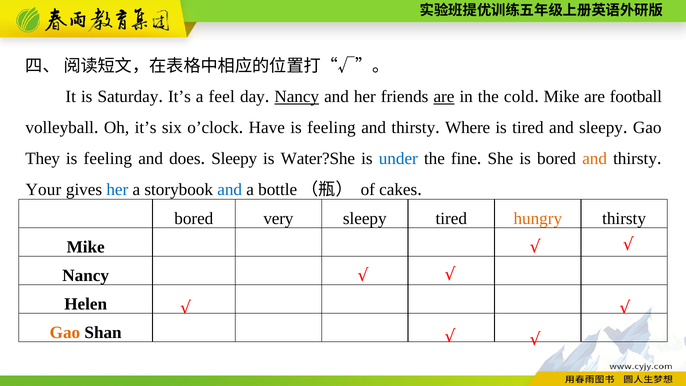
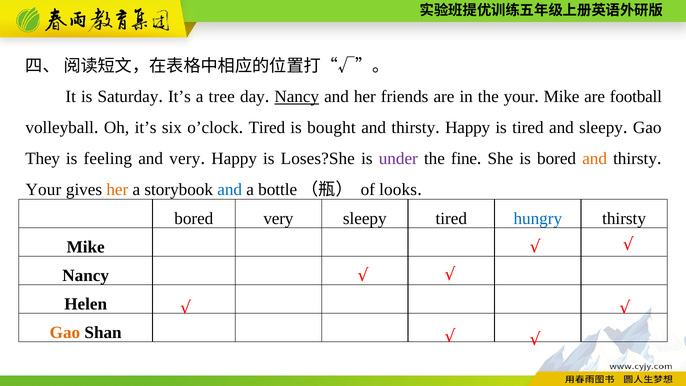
feel: feel -> tree (222, 97)
are underline: present -> none (444, 97)
the cold: cold -> your (519, 97)
Have: Have -> Tired (267, 128)
feeling: feeling -> bought (331, 128)
Where: Where -> Happy (468, 128)
and does: does -> very (185, 159)
Sleepy: Sleepy -> Happy (234, 159)
Water?She: Water?She -> Loses?She (318, 159)
under colour: blue -> purple (398, 159)
her colour: blue -> orange (117, 189)
cakes: cakes -> looks (398, 189)
hungry colour: orange -> blue (538, 218)
